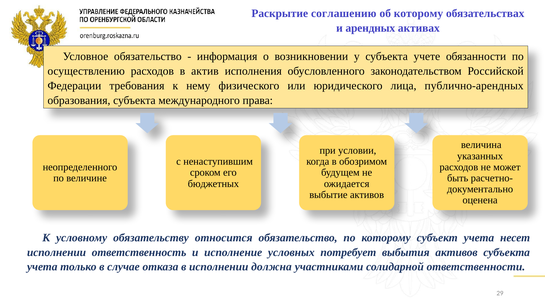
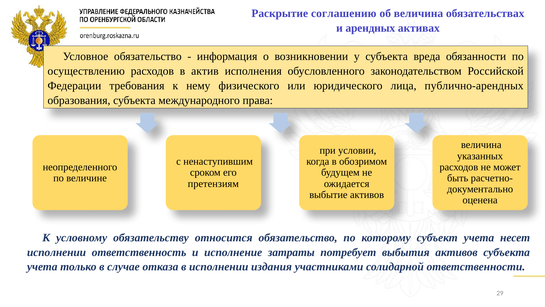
об которому: которому -> величина (418, 13)
учете: учете -> вреда (427, 56)
бюджетных: бюджетных -> претензиям (213, 183)
условных: условных -> затраты (291, 252)
должна: должна -> издания (272, 266)
